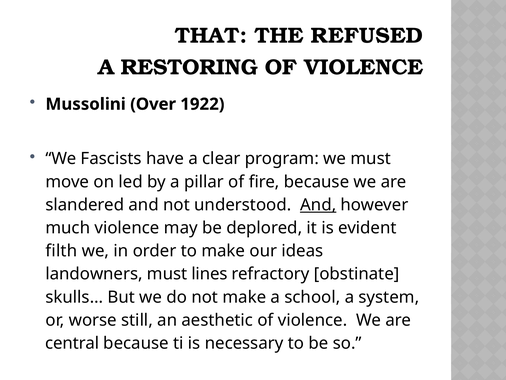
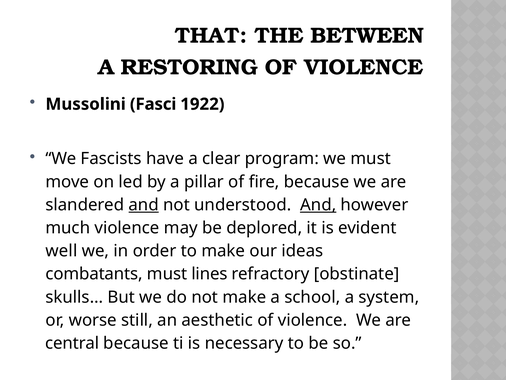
REFUSED: REFUSED -> BETWEEN (367, 36)
Over: Over -> Fasci (153, 104)
and underline: none -> present (144, 205)
filth: filth -> well (61, 251)
landowners: landowners -> combatants (94, 274)
